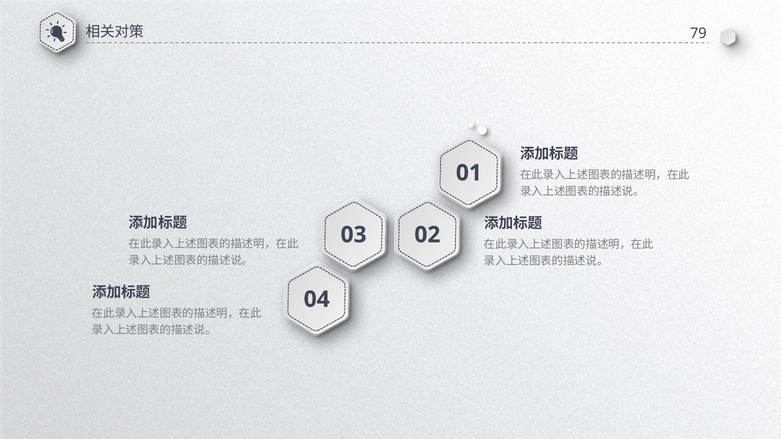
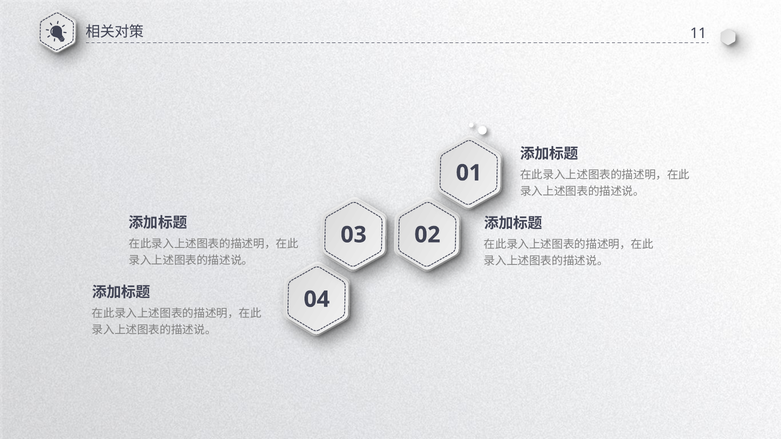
79: 79 -> 11 (698, 33)
